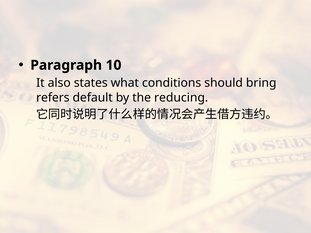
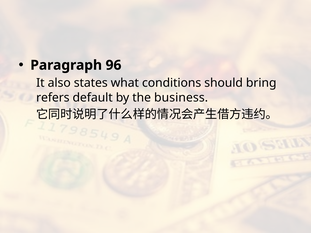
10: 10 -> 96 (114, 65)
reducing: reducing -> business (181, 98)
